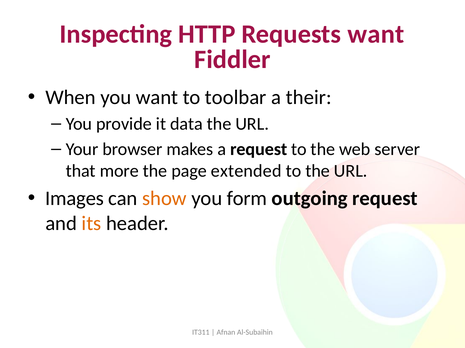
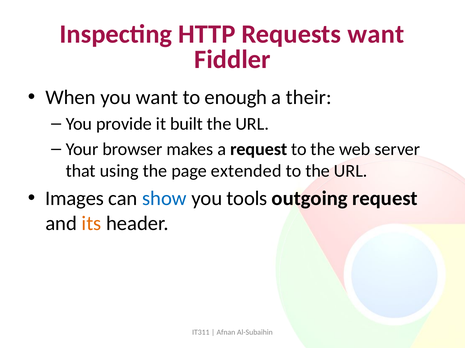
toolbar: toolbar -> enough (236, 98)
data: data -> built (187, 124)
more: more -> using (119, 171)
show colour: orange -> blue (164, 199)
form: form -> tools (247, 199)
